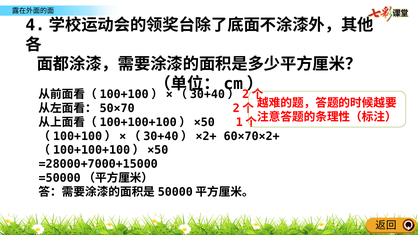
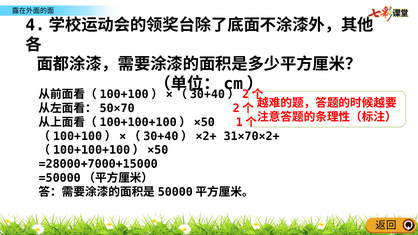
60×70×2+: 60×70×2+ -> 31×70×2+ (252, 136)
